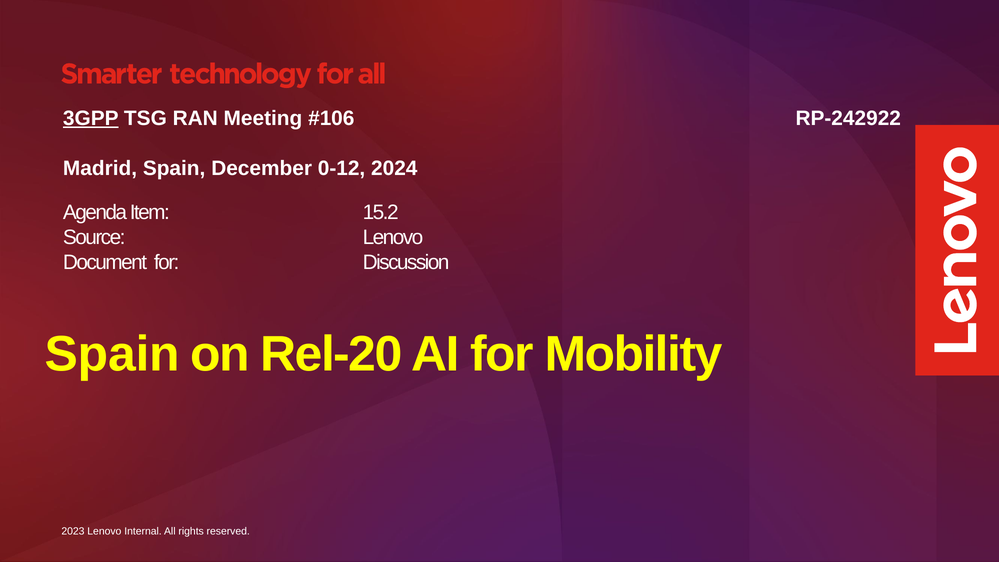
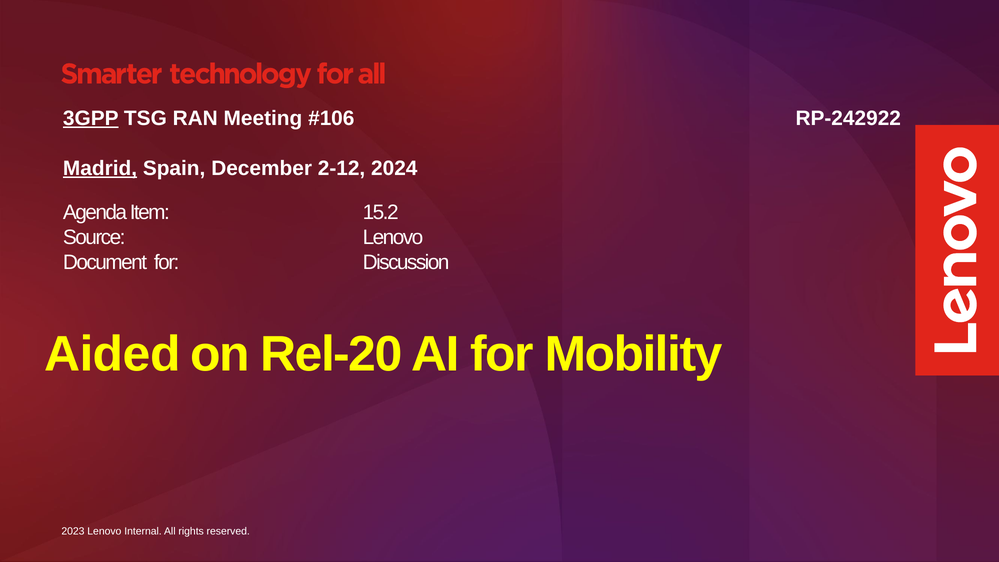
Madrid underline: none -> present (100, 168)
0-12: 0-12 -> 2-12 (342, 168)
Spain: Spain -> Aided (112, 354)
